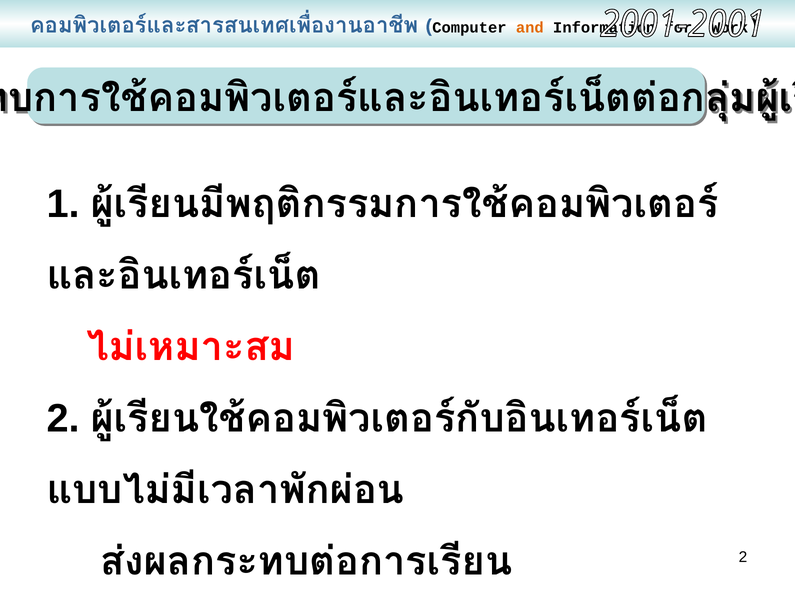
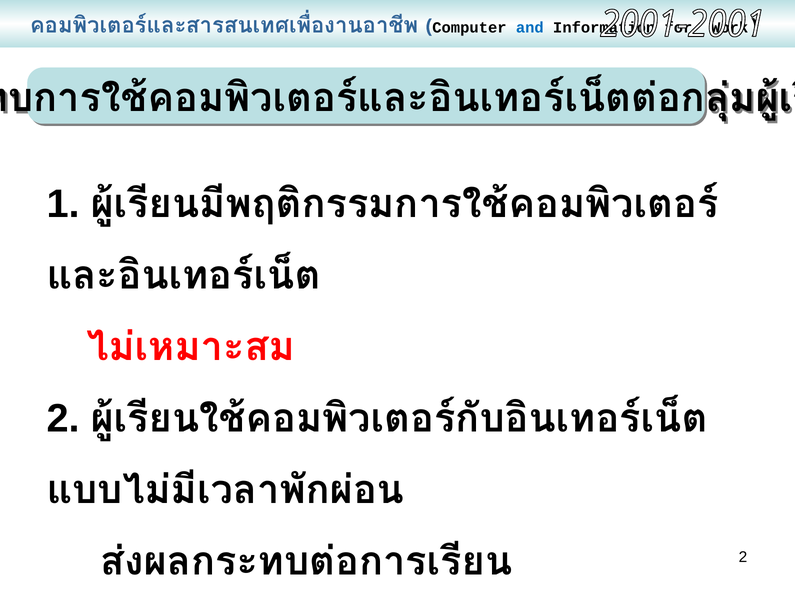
and colour: orange -> blue (530, 28)
